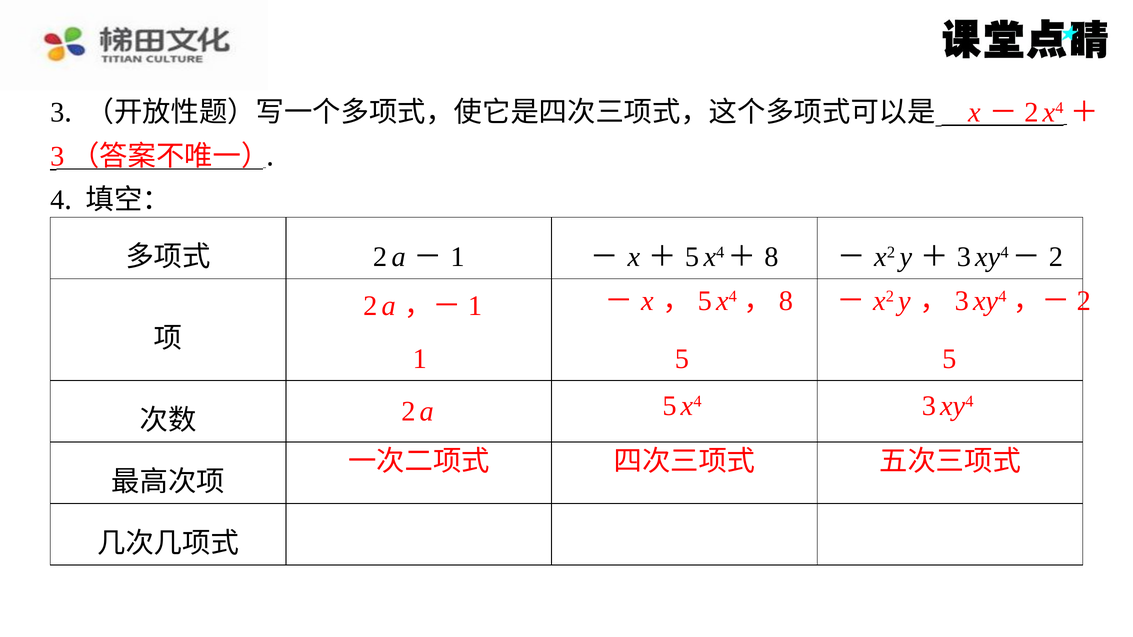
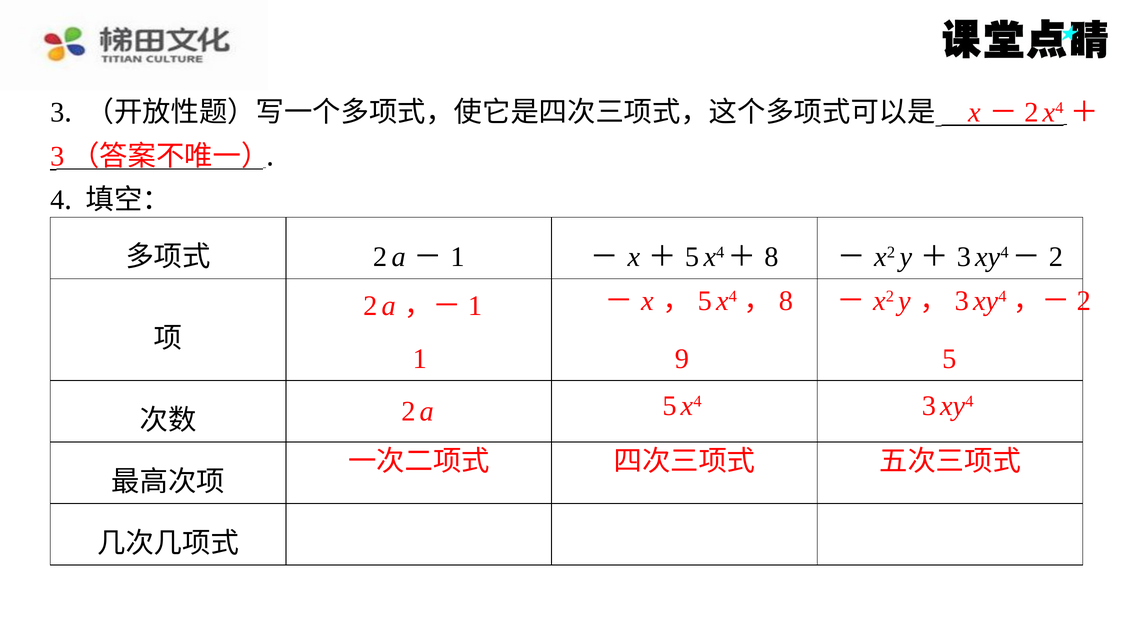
1 5: 5 -> 9 (682, 359)
